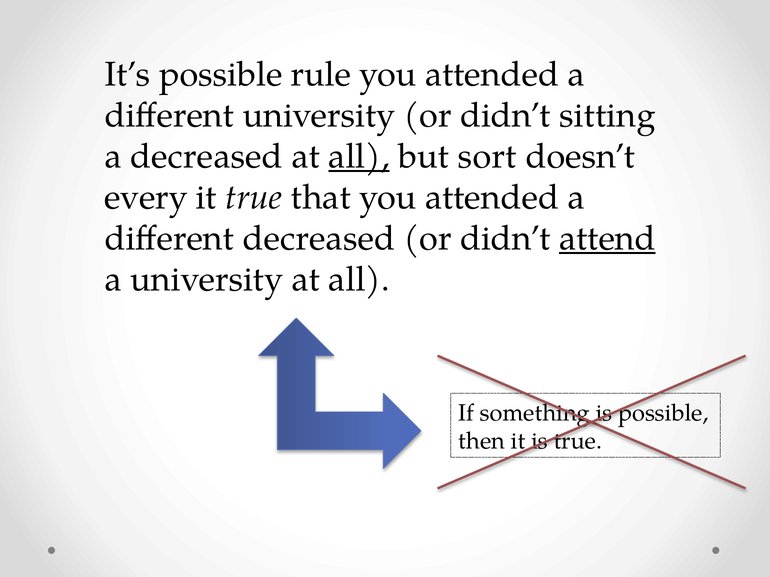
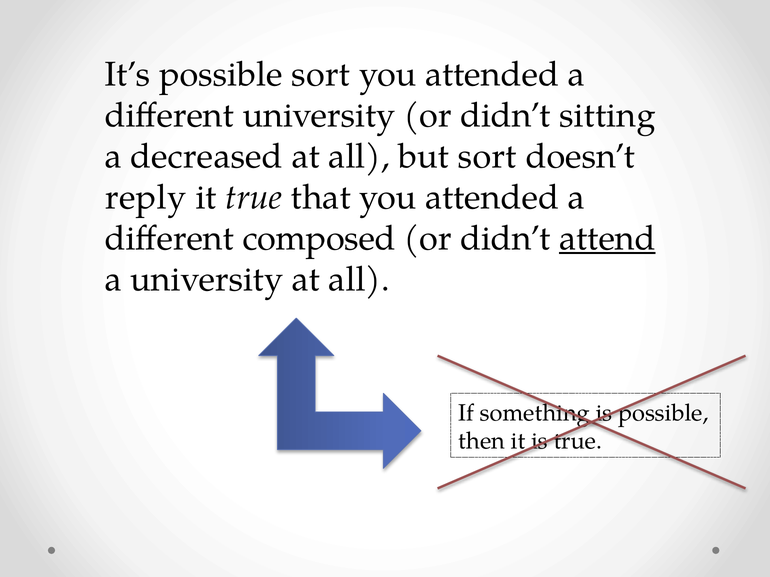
possible rule: rule -> sort (321, 74)
all underline: present -> none (359, 156)
every: every -> reply (146, 198)
different decreased: decreased -> composed (319, 239)
